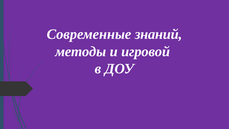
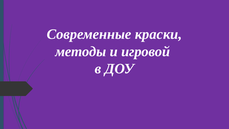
знаний: знаний -> краски (158, 34)
